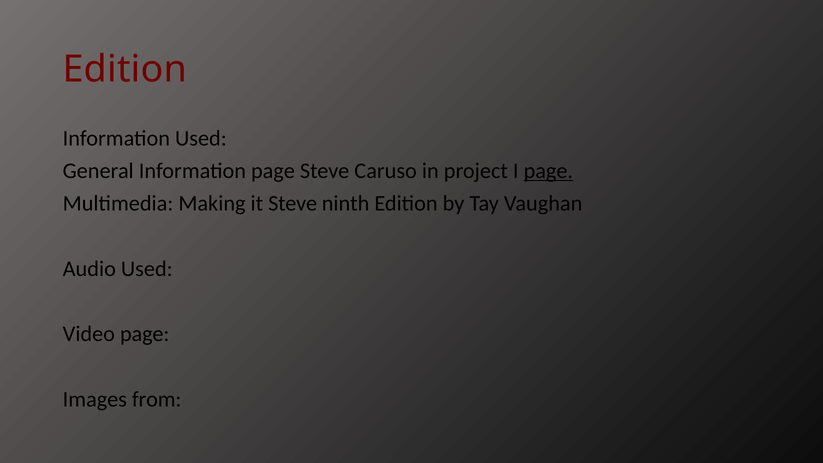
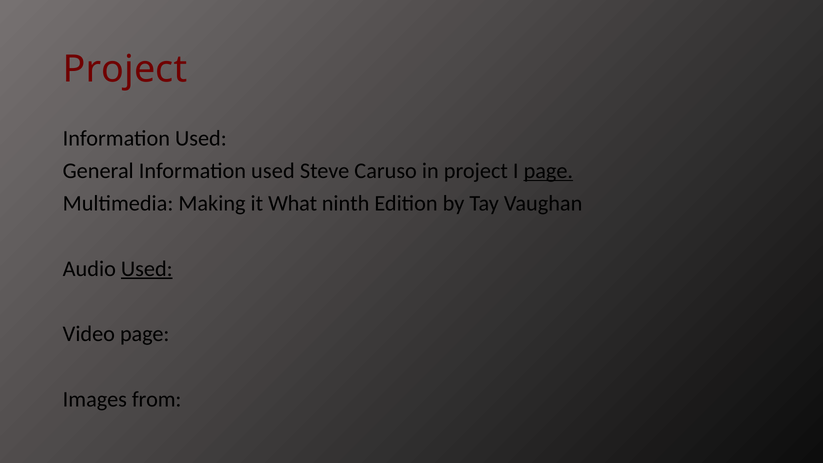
Edition: Edition -> Project (125, 69)
General Information page: page -> used (273, 171)
it Steve: Steve -> What (293, 203)
Used underline: none -> present (147, 269)
